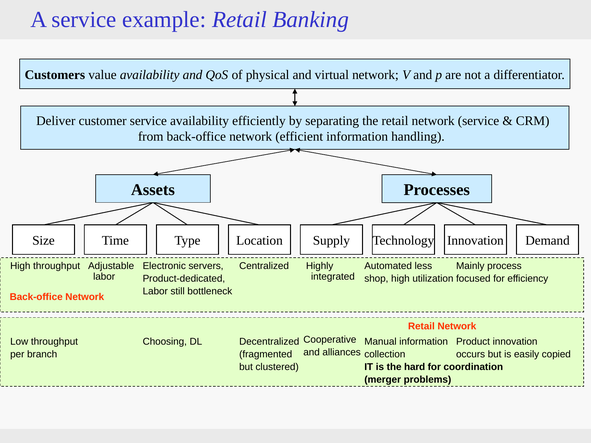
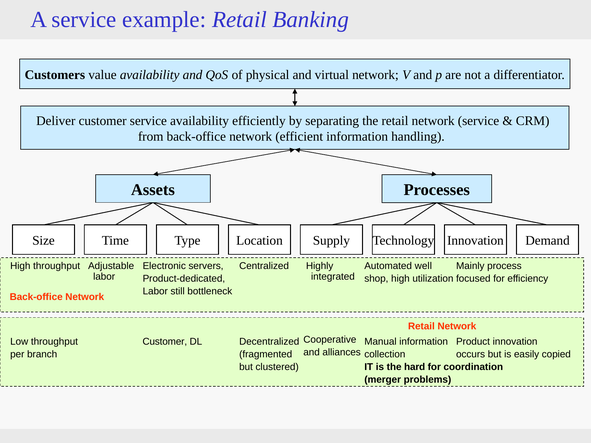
less: less -> well (423, 266)
Choosing: Choosing -> Customer (165, 342)
